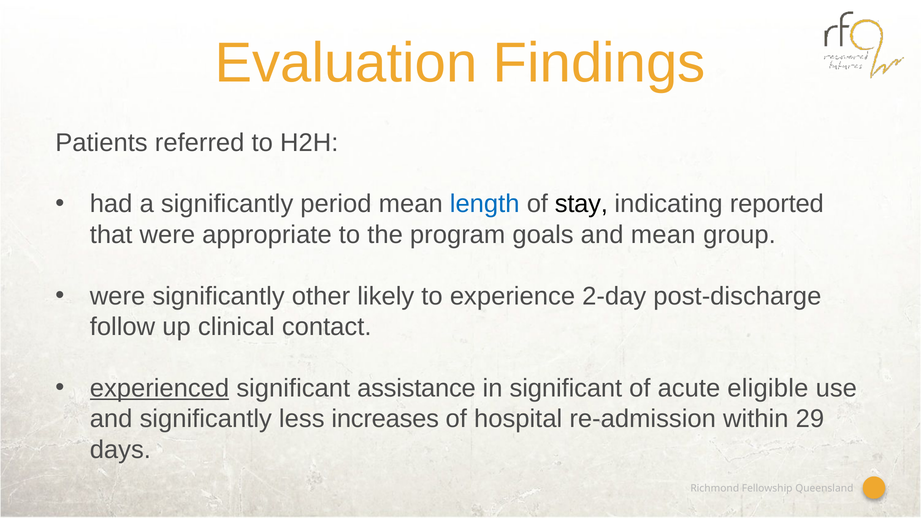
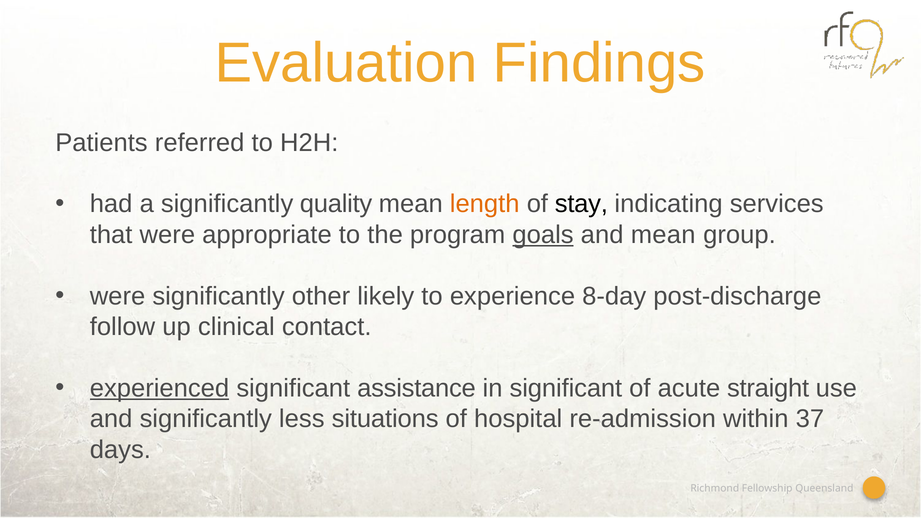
period: period -> quality (336, 204)
length colour: blue -> orange (485, 204)
reported: reported -> services (777, 204)
goals underline: none -> present (543, 235)
2-day: 2-day -> 8-day (614, 296)
eligible: eligible -> straight (768, 388)
increases: increases -> situations (385, 419)
29: 29 -> 37 (810, 419)
